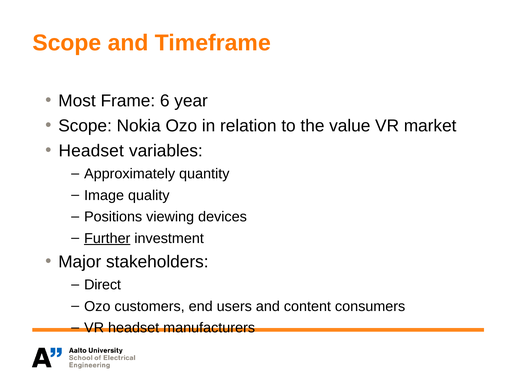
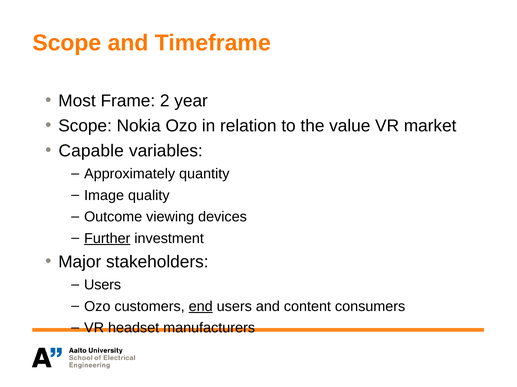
6: 6 -> 2 (165, 101)
Headset: Headset -> Capable (91, 151)
Positions: Positions -> Outcome (113, 217)
Direct: Direct -> Users (103, 285)
end underline: none -> present (201, 307)
